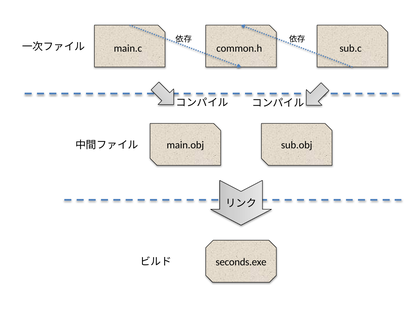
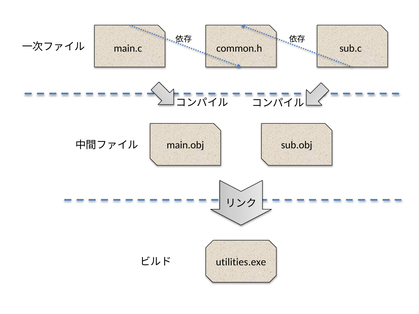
seconds.exe: seconds.exe -> utilities.exe (241, 262)
